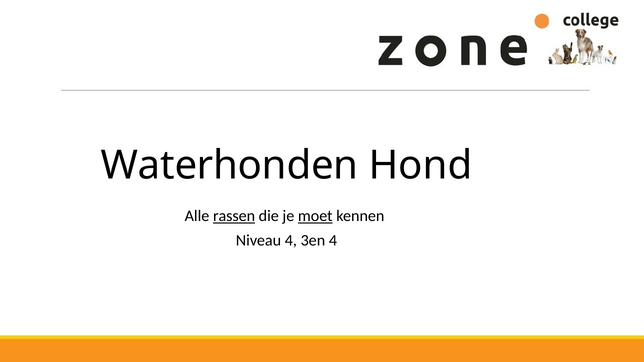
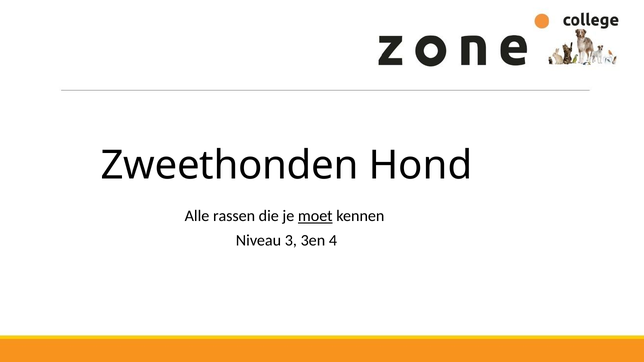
Waterhonden: Waterhonden -> Zweethonden (230, 166)
rassen underline: present -> none (234, 216)
Niveau 4: 4 -> 3 (291, 240)
